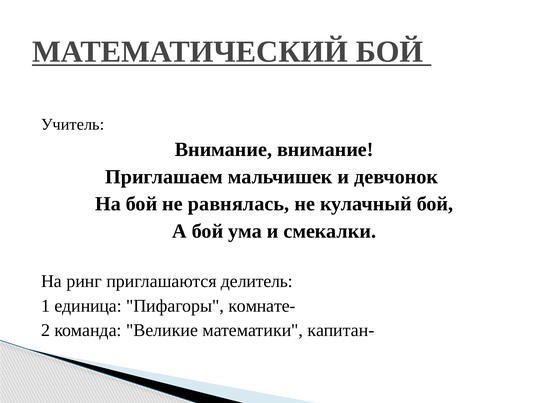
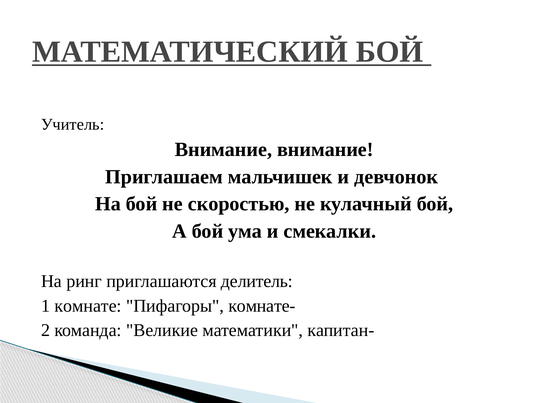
равнялась: равнялась -> скоростью (239, 204)
единица: единица -> комнате (88, 306)
